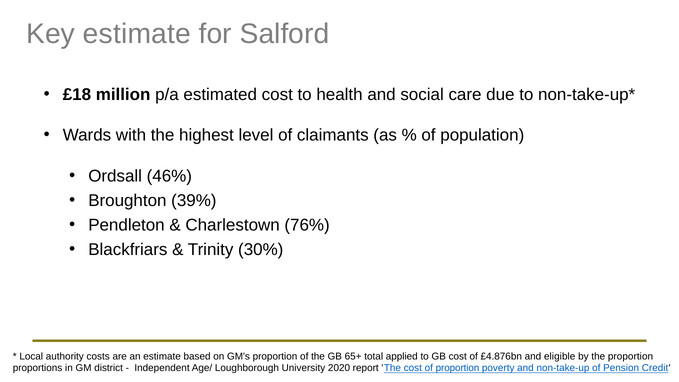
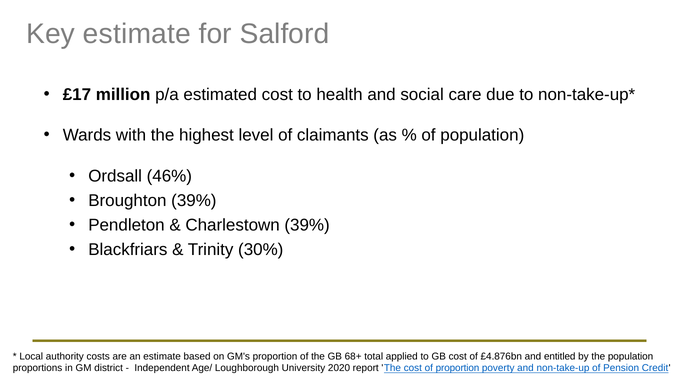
£18: £18 -> £17 (77, 94)
Charlestown 76%: 76% -> 39% (307, 225)
65+: 65+ -> 68+ (353, 356)
eligible: eligible -> entitled (560, 356)
the proportion: proportion -> population (631, 356)
